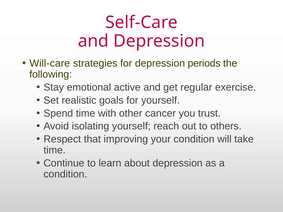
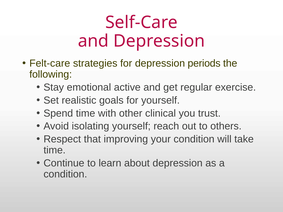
Will-care: Will-care -> Felt-care (50, 63)
cancer: cancer -> clinical (161, 113)
